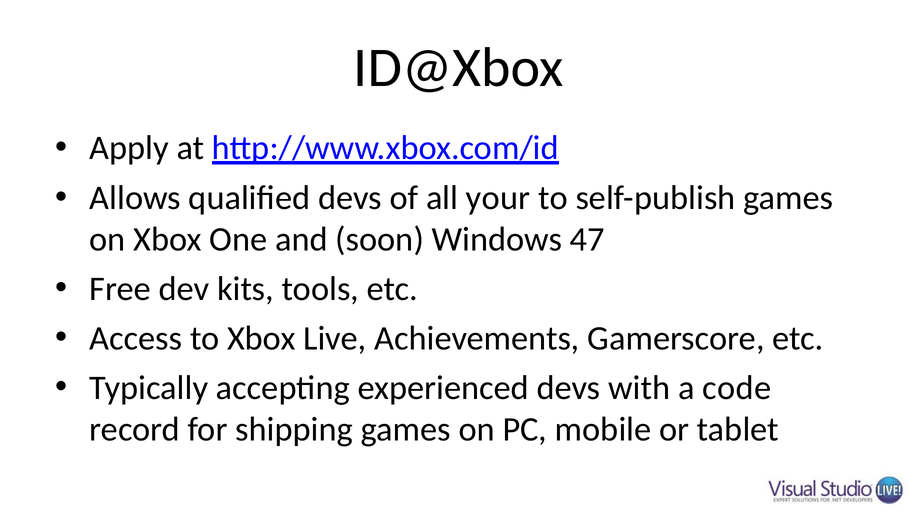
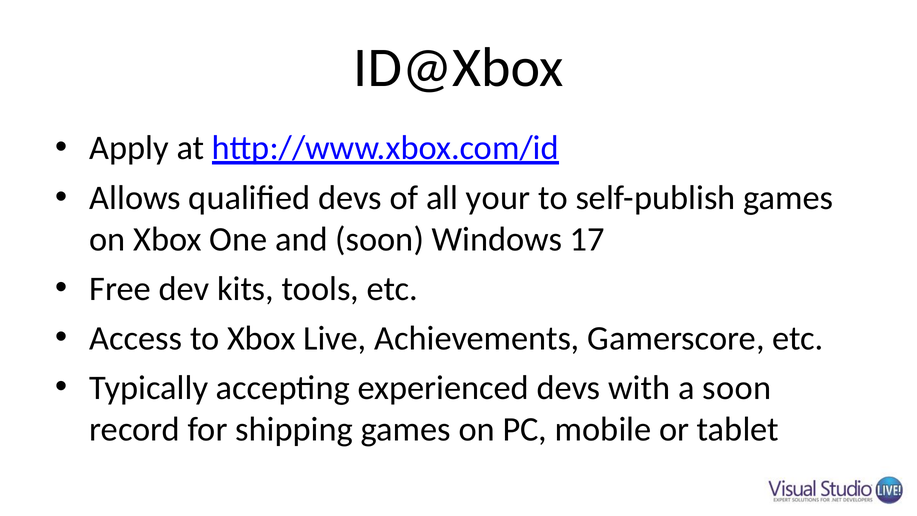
47: 47 -> 17 (587, 239)
a code: code -> soon (737, 388)
